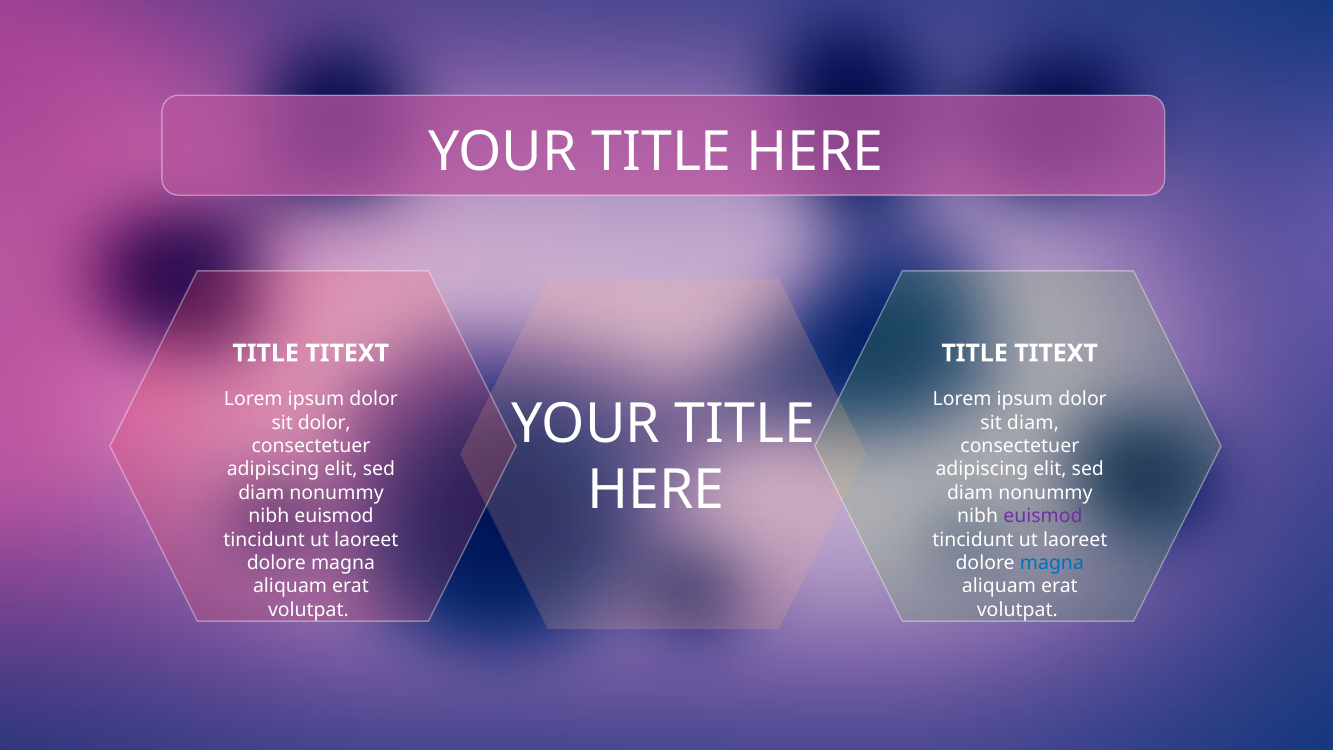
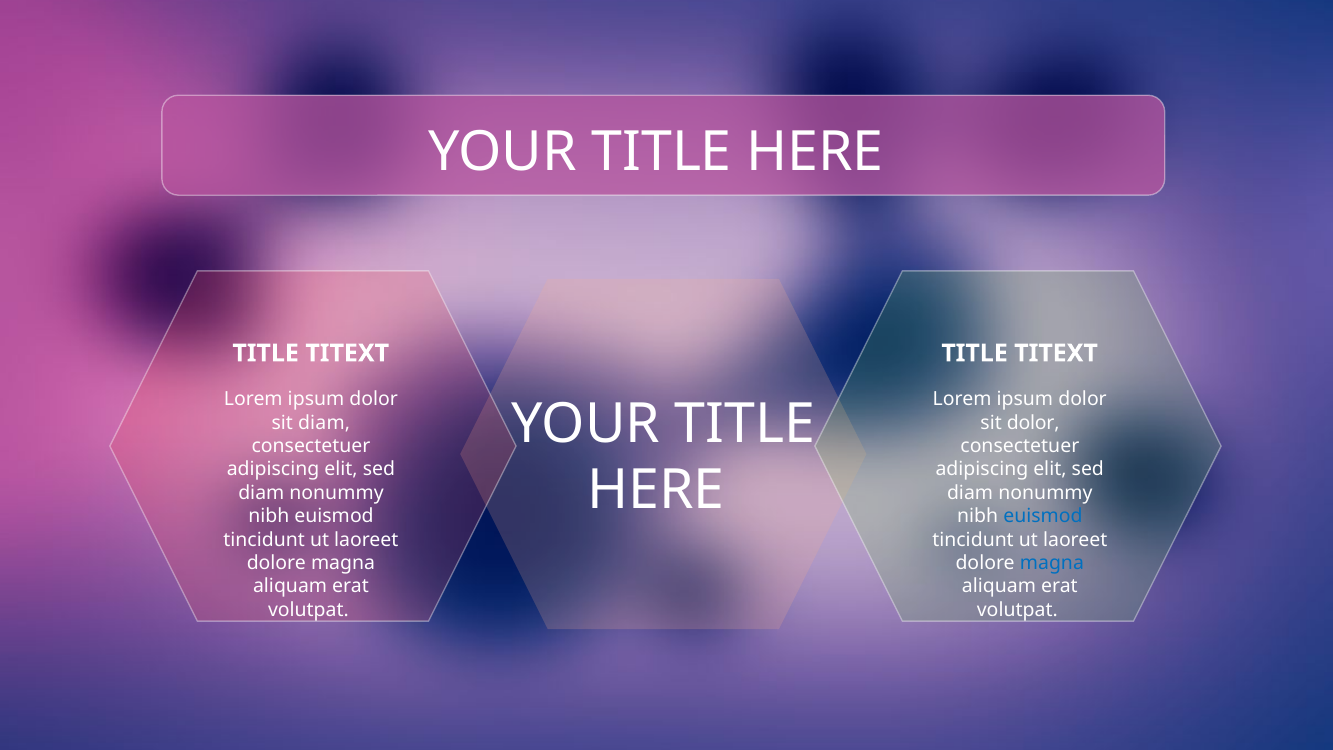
sit dolor: dolor -> diam (324, 423)
sit diam: diam -> dolor (1033, 423)
euismod colour: purple -> blue (1043, 516)
